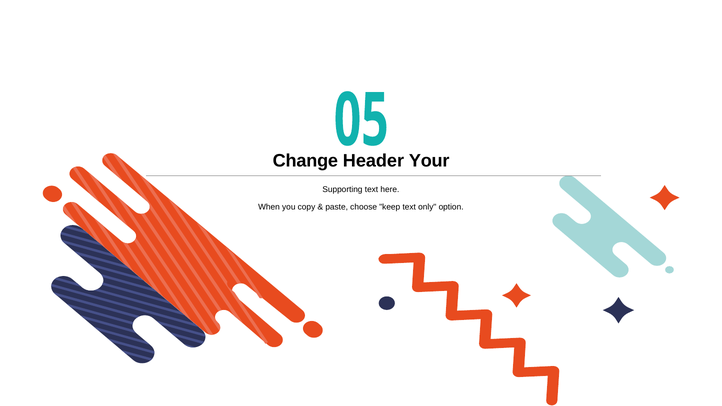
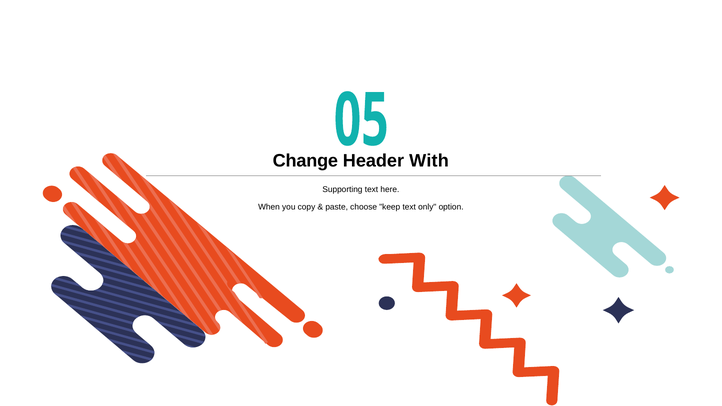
Your: Your -> With (429, 161)
